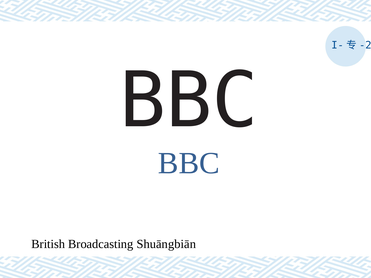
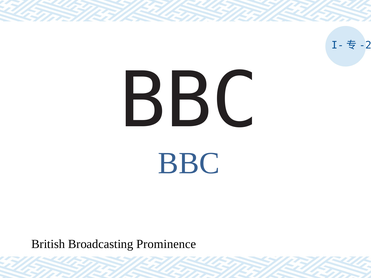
Shuāngbiān: Shuāngbiān -> Prominence (166, 244)
